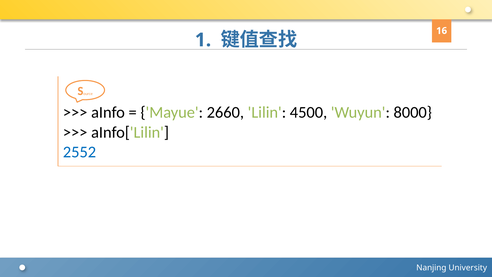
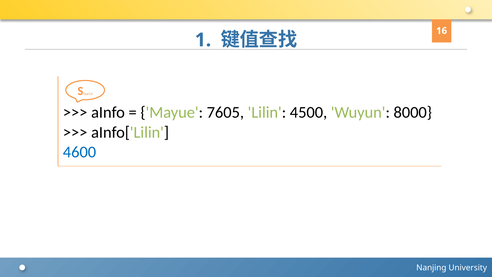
2660: 2660 -> 7605 (225, 112)
2552: 2552 -> 4600 (80, 152)
